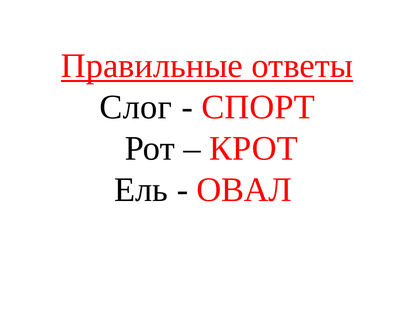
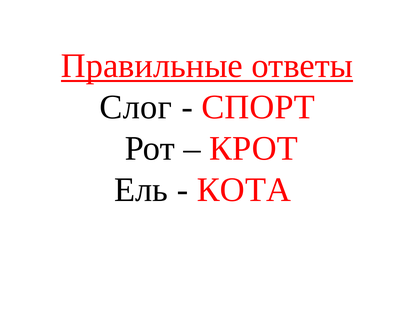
ОВАЛ: ОВАЛ -> КОТА (244, 190)
